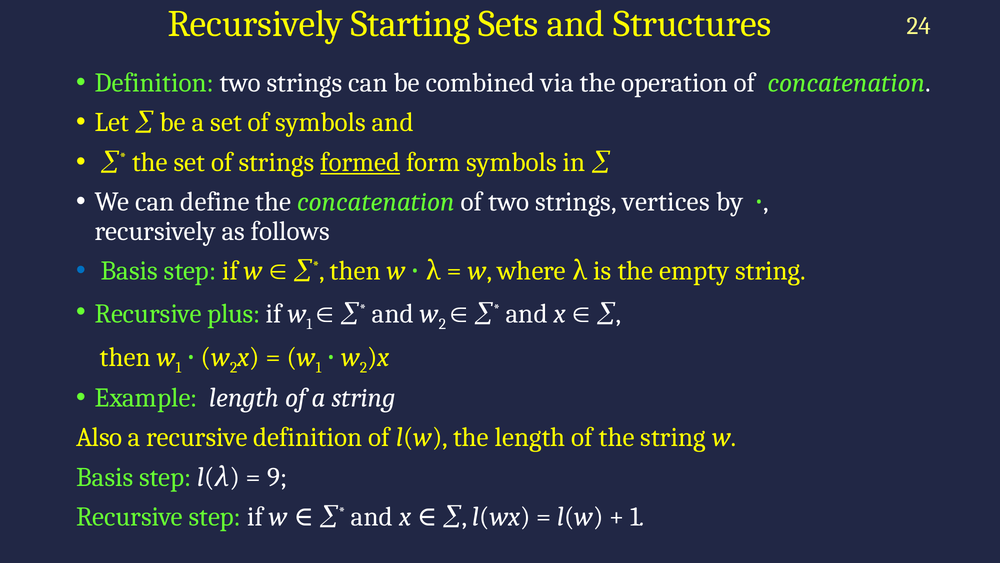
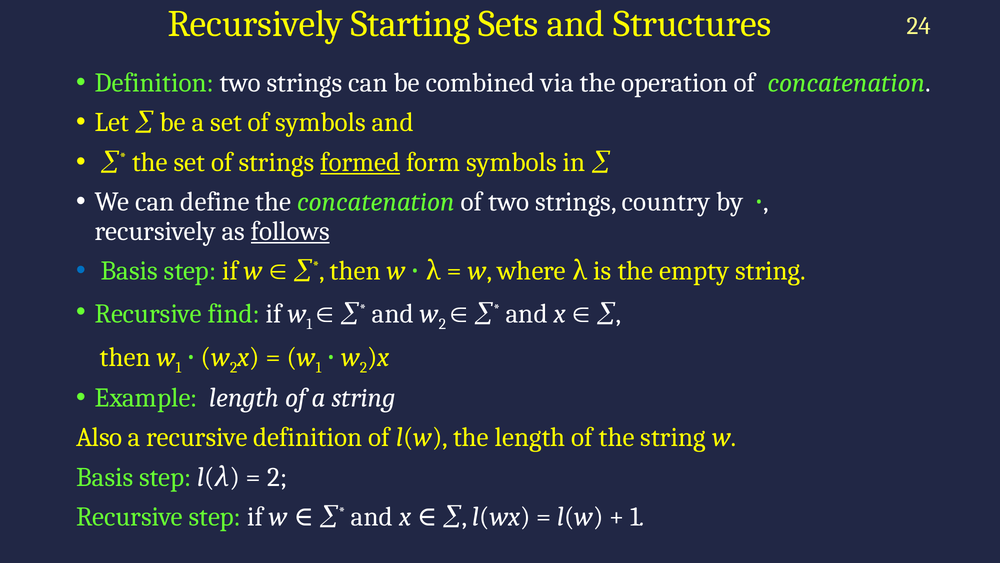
vertices: vertices -> country (666, 202)
follows underline: none -> present (290, 231)
plus: plus -> find (234, 313)
9: 9 -> 2 (277, 477)
